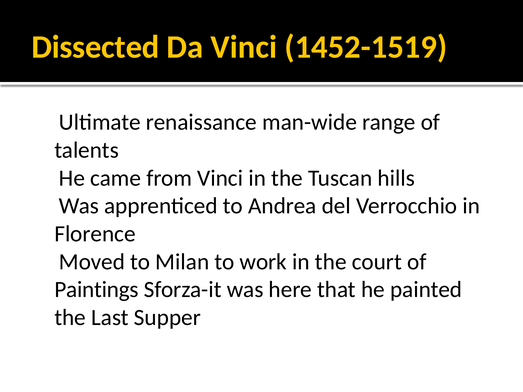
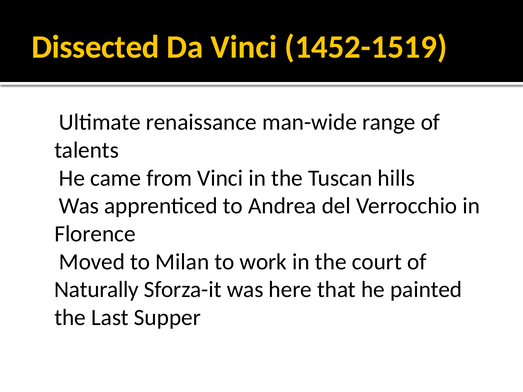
Paintings: Paintings -> Naturally (97, 290)
